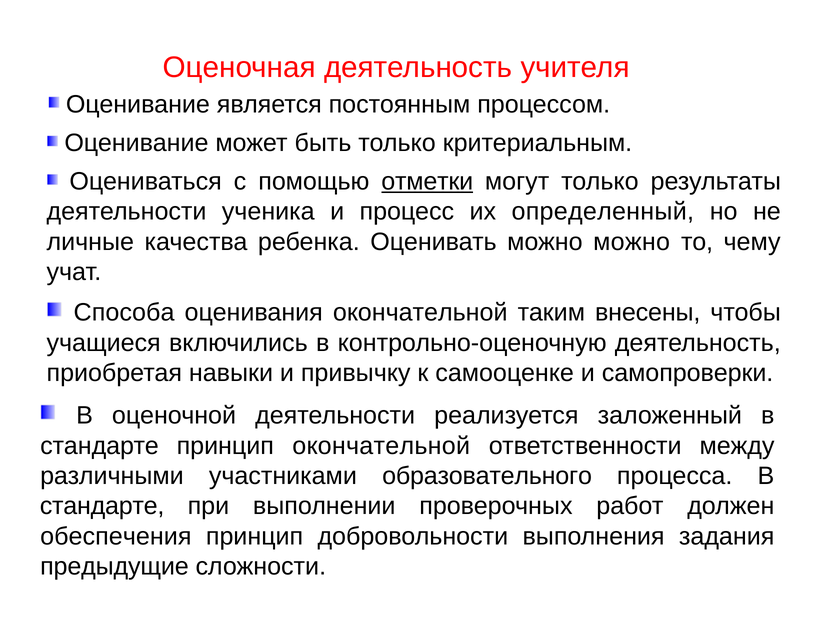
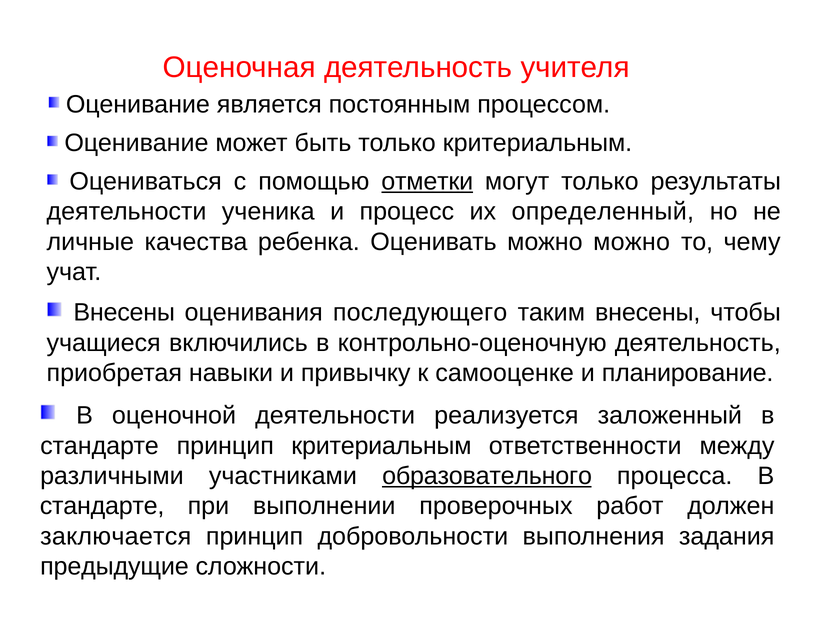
Способа: Способа -> Внесены (124, 312)
оценивания окончательной: окончательной -> последующего (420, 312)
самопроверки: самопроверки -> планирование (688, 373)
принцип окончательной: окончательной -> критериальным (381, 445)
образовательного underline: none -> present (487, 476)
обеспечения: обеспечения -> заключается (116, 536)
